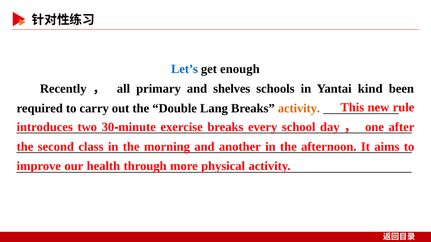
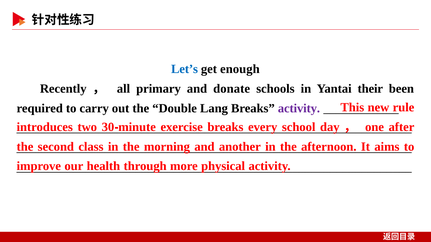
shelves: shelves -> donate (232, 89)
kind: kind -> their (370, 89)
activity colour: orange -> purple (299, 108)
